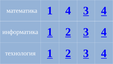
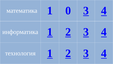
1 4: 4 -> 0 (68, 11)
